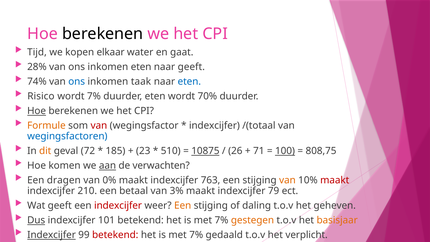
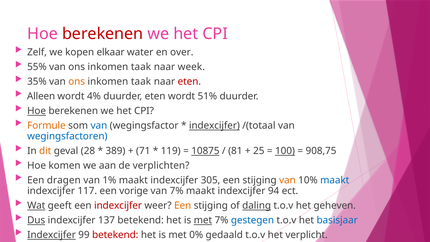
berekenen colour: black -> red (103, 34)
Tijd: Tijd -> Zelf (37, 52)
gaat: gaat -> over (182, 52)
28%: 28% -> 55% (37, 67)
eten: eten -> taak (141, 67)
naar geeft: geeft -> week (191, 67)
74%: 74% -> 35% (37, 82)
ons colour: blue -> orange (77, 82)
eten colour: blue -> red (189, 82)
Risico: Risico -> Alleen (41, 96)
wordt 7%: 7% -> 4% (94, 96)
70%: 70% -> 51% (207, 96)
van colour: red -> blue (99, 126)
indexcijfer underline: none -> present (214, 126)
72: 72 -> 28 (88, 151)
185: 185 -> 389 (115, 151)
23: 23 -> 71 (143, 151)
510: 510 -> 119 (171, 151)
26: 26 -> 81 (235, 151)
71: 71 -> 25 (259, 151)
808,75: 808,75 -> 908,75 (321, 151)
aan underline: present -> none (107, 166)
verwachten: verwachten -> verplichten (161, 166)
0%: 0% -> 1% (109, 180)
763: 763 -> 305 (211, 180)
maakt colour: red -> blue (335, 180)
210: 210 -> 117 (87, 191)
betaal: betaal -> vorige (134, 191)
van 3%: 3% -> 7% (177, 191)
79: 79 -> 94 (274, 191)
Wat underline: none -> present (36, 206)
daling underline: none -> present (257, 206)
101: 101 -> 137 (106, 220)
met underline: none -> present (203, 220)
gestegen colour: orange -> blue (252, 220)
basisjaar colour: orange -> blue (337, 220)
7%: 7% -> 0% (196, 235)
